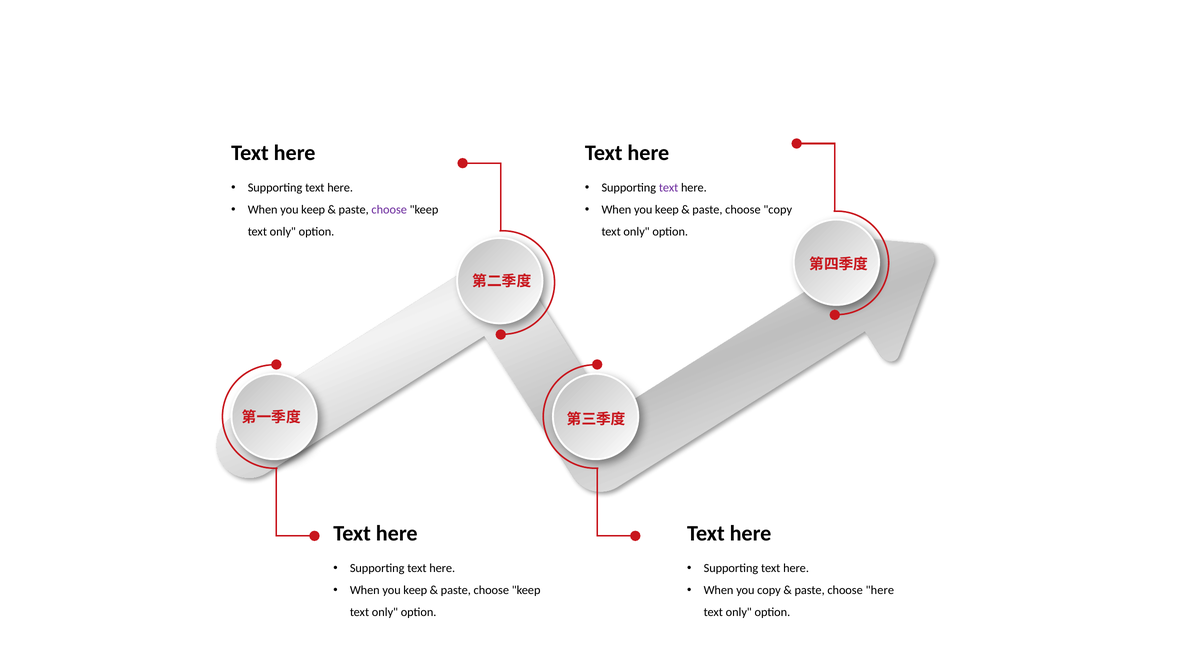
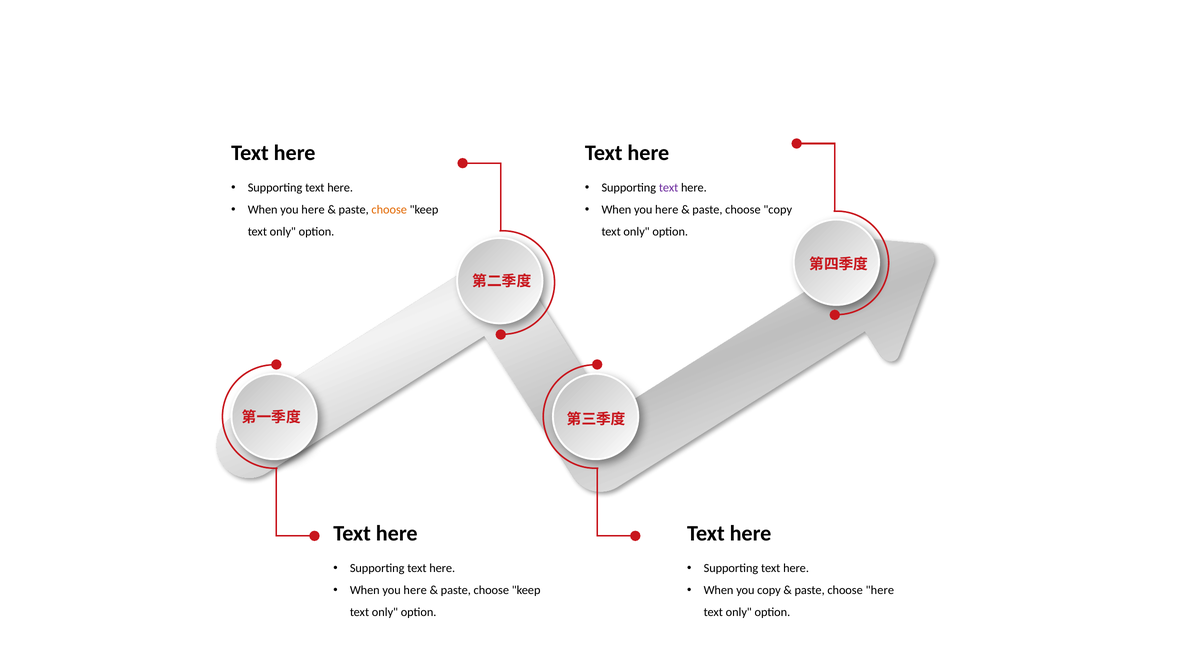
keep: keep -> here (313, 210)
choose colour: purple -> orange (389, 210)
keep: keep -> here (667, 210)
keep: keep -> here (415, 590)
